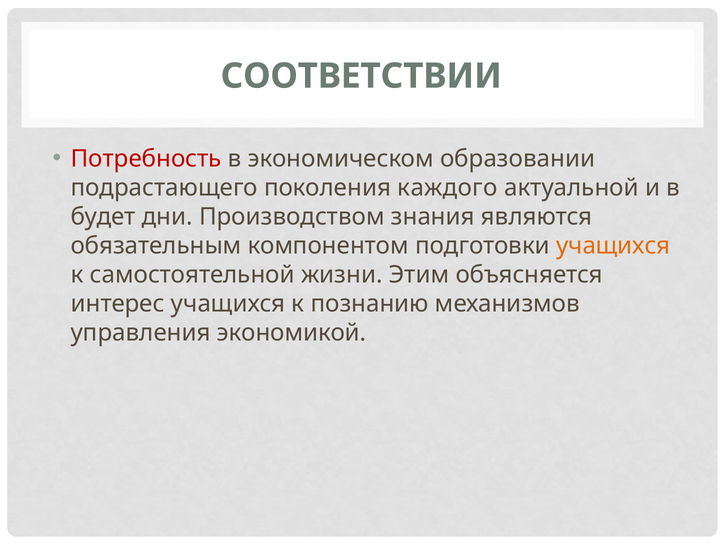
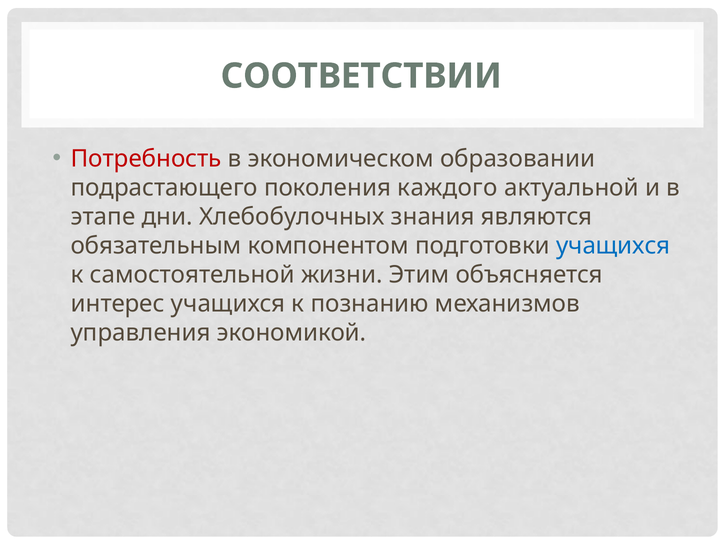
будет: будет -> этапе (103, 217)
Производством: Производством -> Хлебобулочных (292, 217)
учащихся colour: orange -> blue (613, 246)
